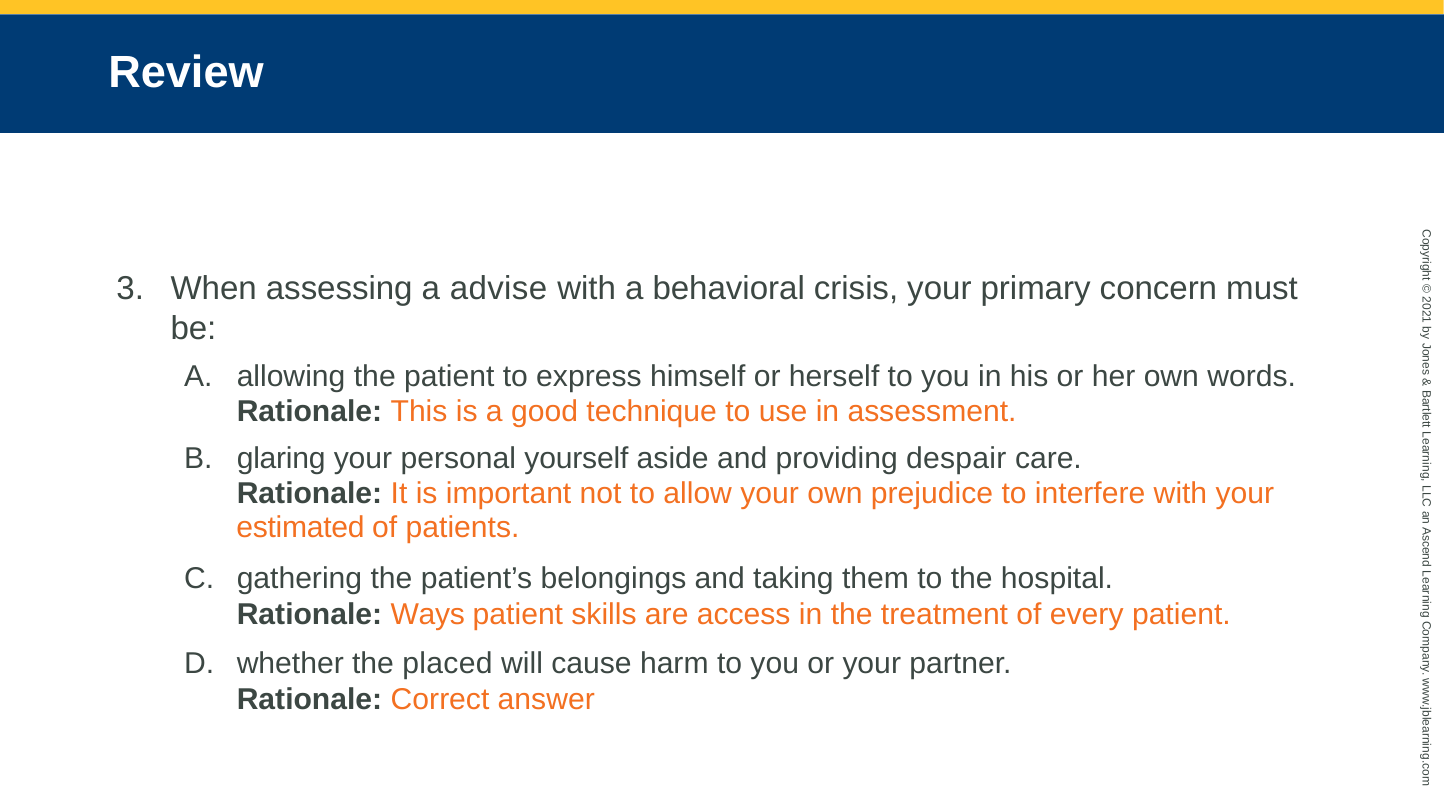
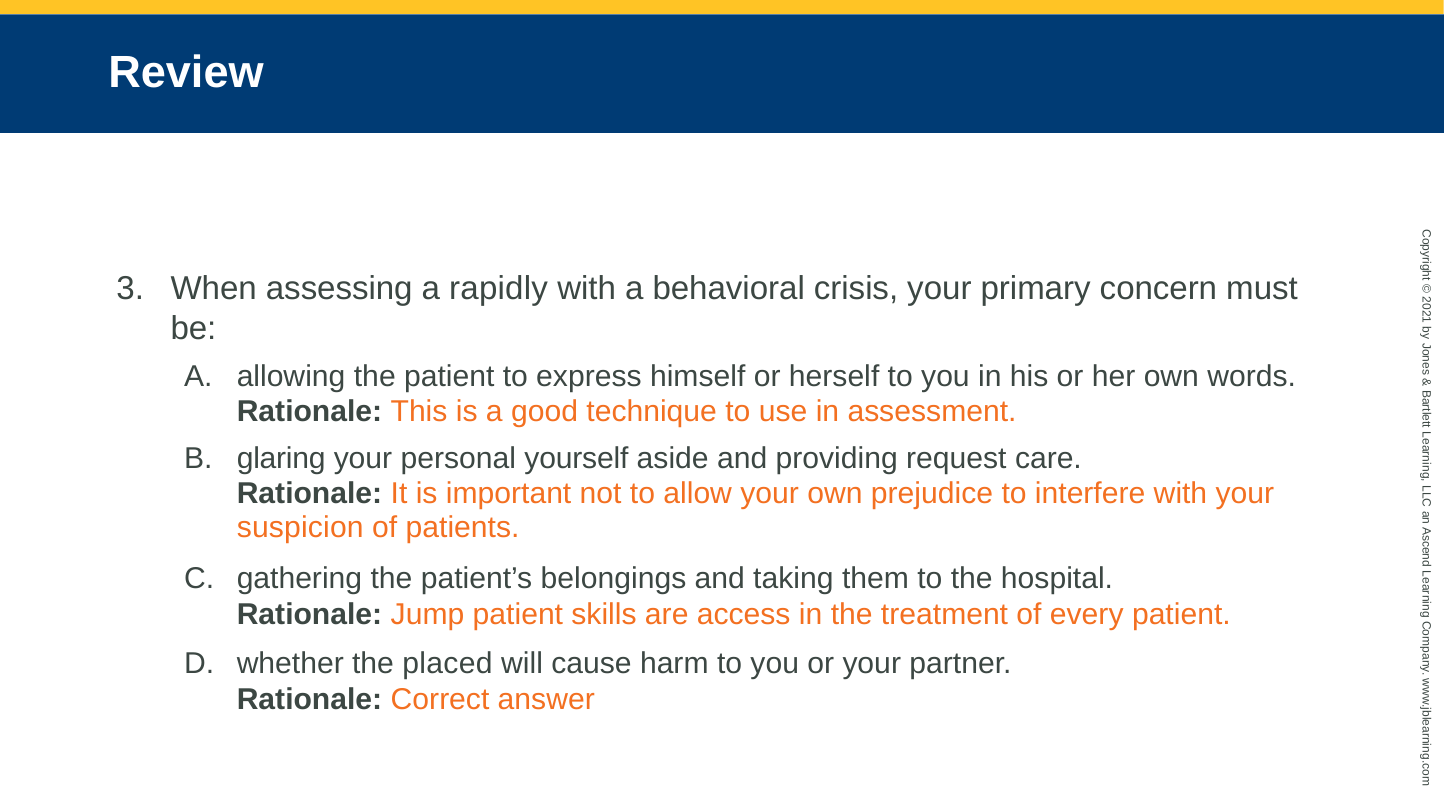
advise: advise -> rapidly (499, 289)
despair: despair -> request (956, 459)
estimated: estimated -> suspicion (300, 528)
Ways: Ways -> Jump (428, 614)
